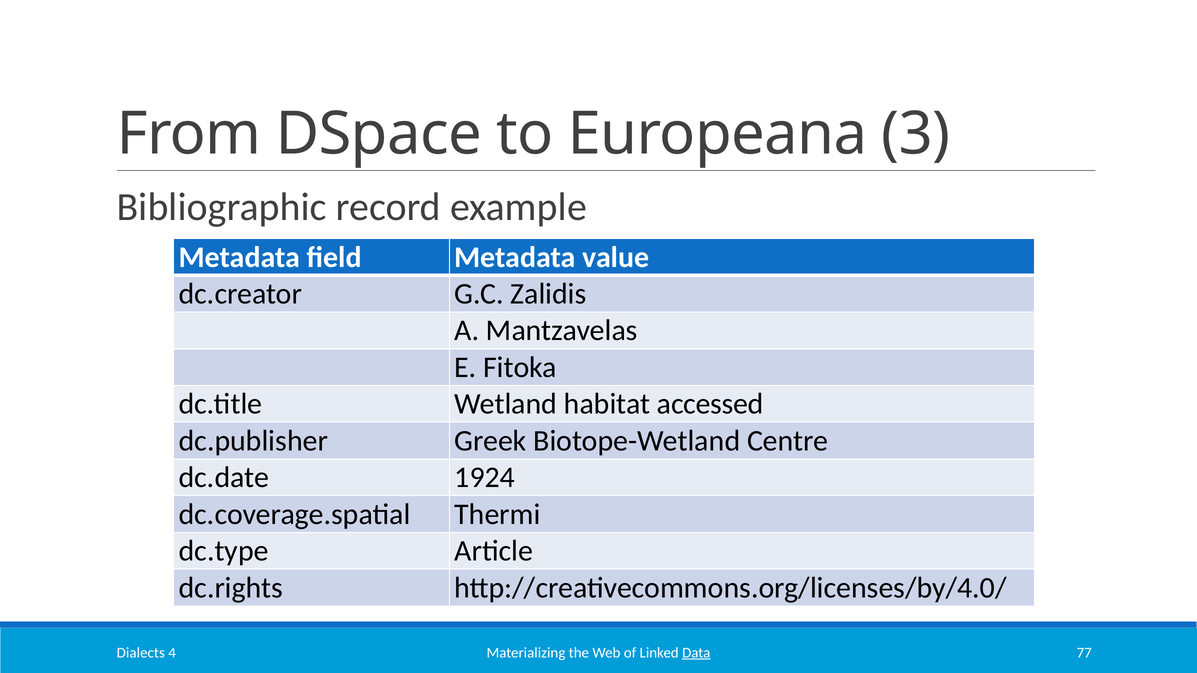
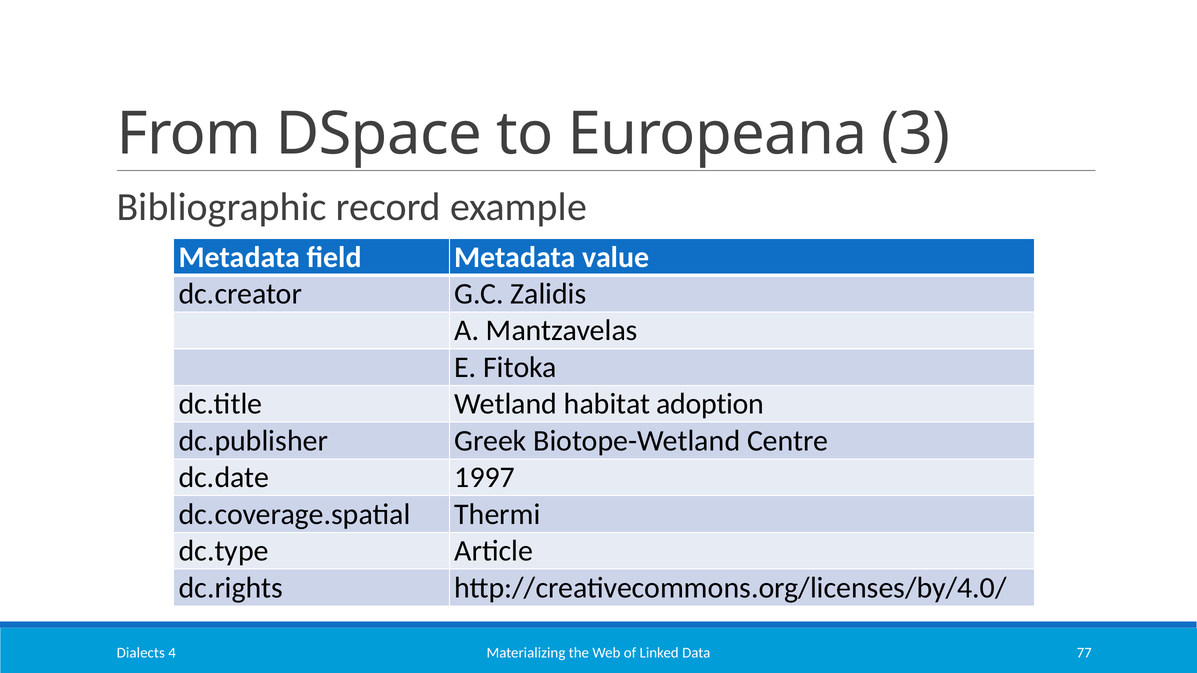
accessed: accessed -> adoption (710, 404)
1924: 1924 -> 1997 (485, 478)
Data underline: present -> none (696, 653)
